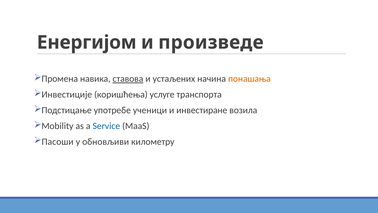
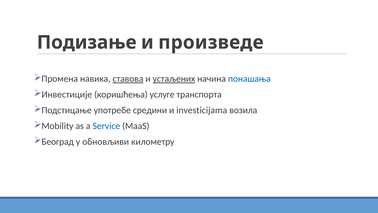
Енергијом: Енергијом -> Подизање (87, 42)
устаљених underline: none -> present (174, 79)
понашања colour: orange -> blue (249, 79)
ученици: ученици -> средини (150, 110)
инвестиране: инвестиране -> investicijama (202, 110)
Пасоши: Пасоши -> Београд (58, 142)
